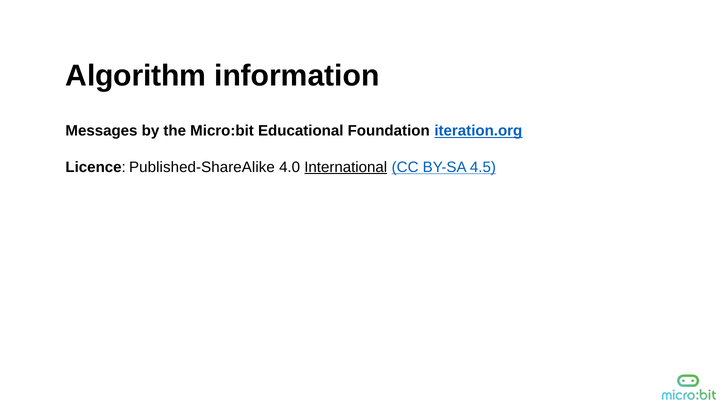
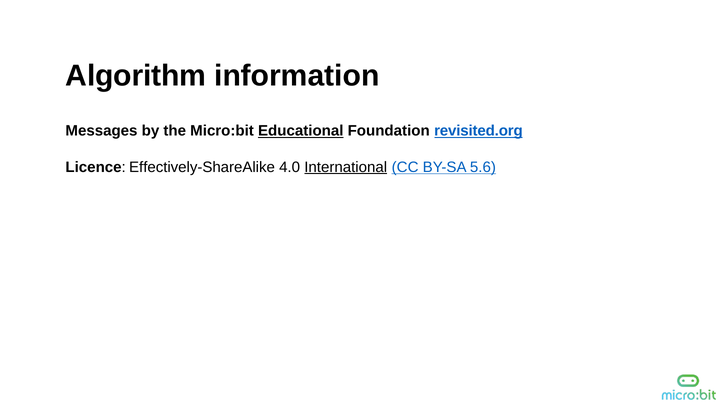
Educational underline: none -> present (301, 131)
iteration.org: iteration.org -> revisited.org (478, 131)
Published-ShareAlike: Published-ShareAlike -> Effectively-ShareAlike (202, 167)
4.5: 4.5 -> 5.6 (483, 167)
